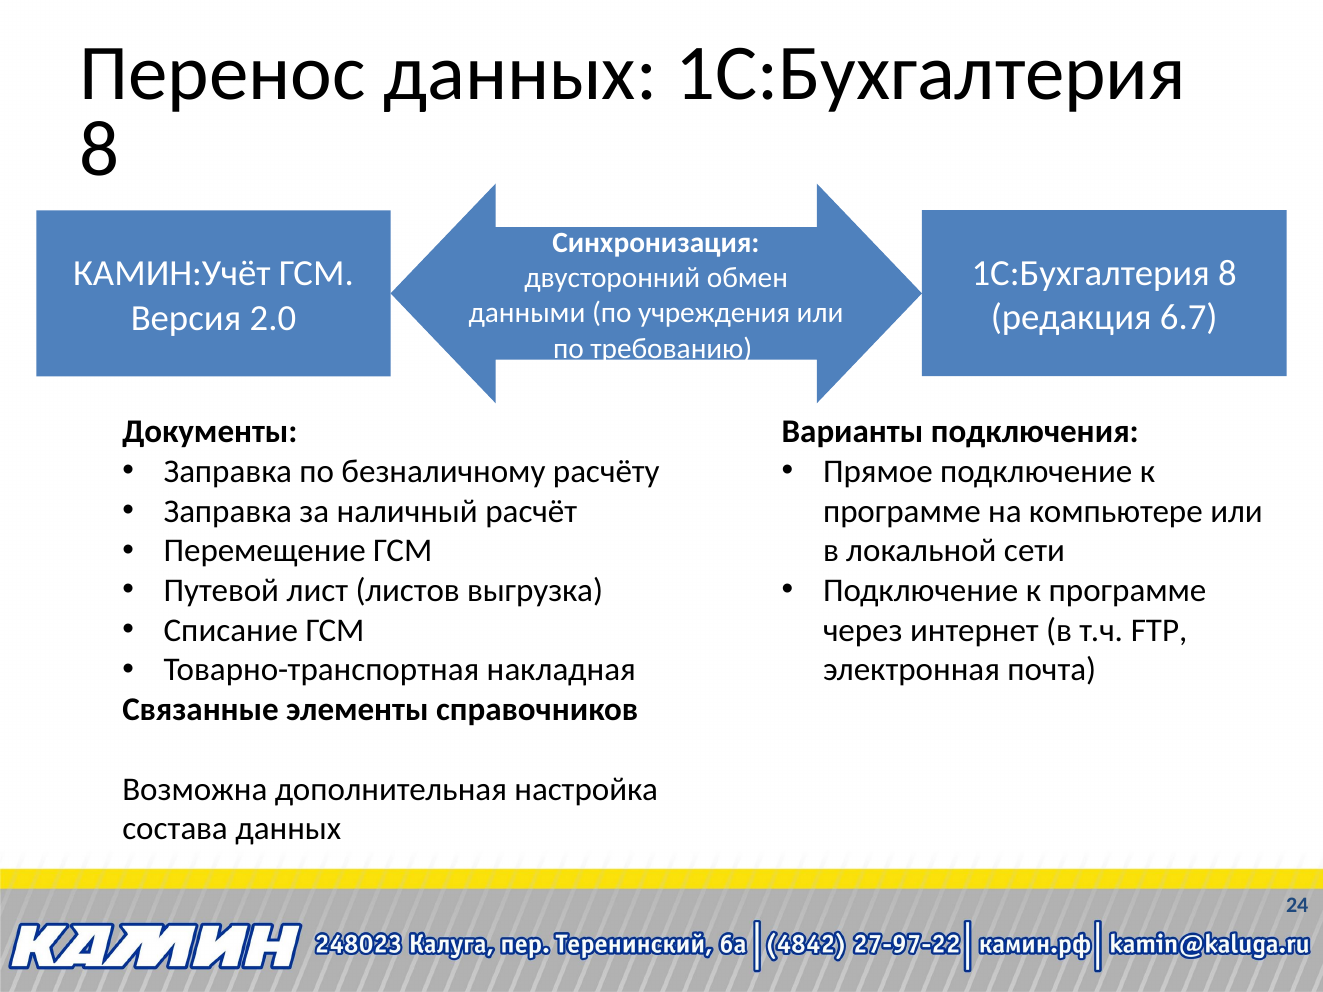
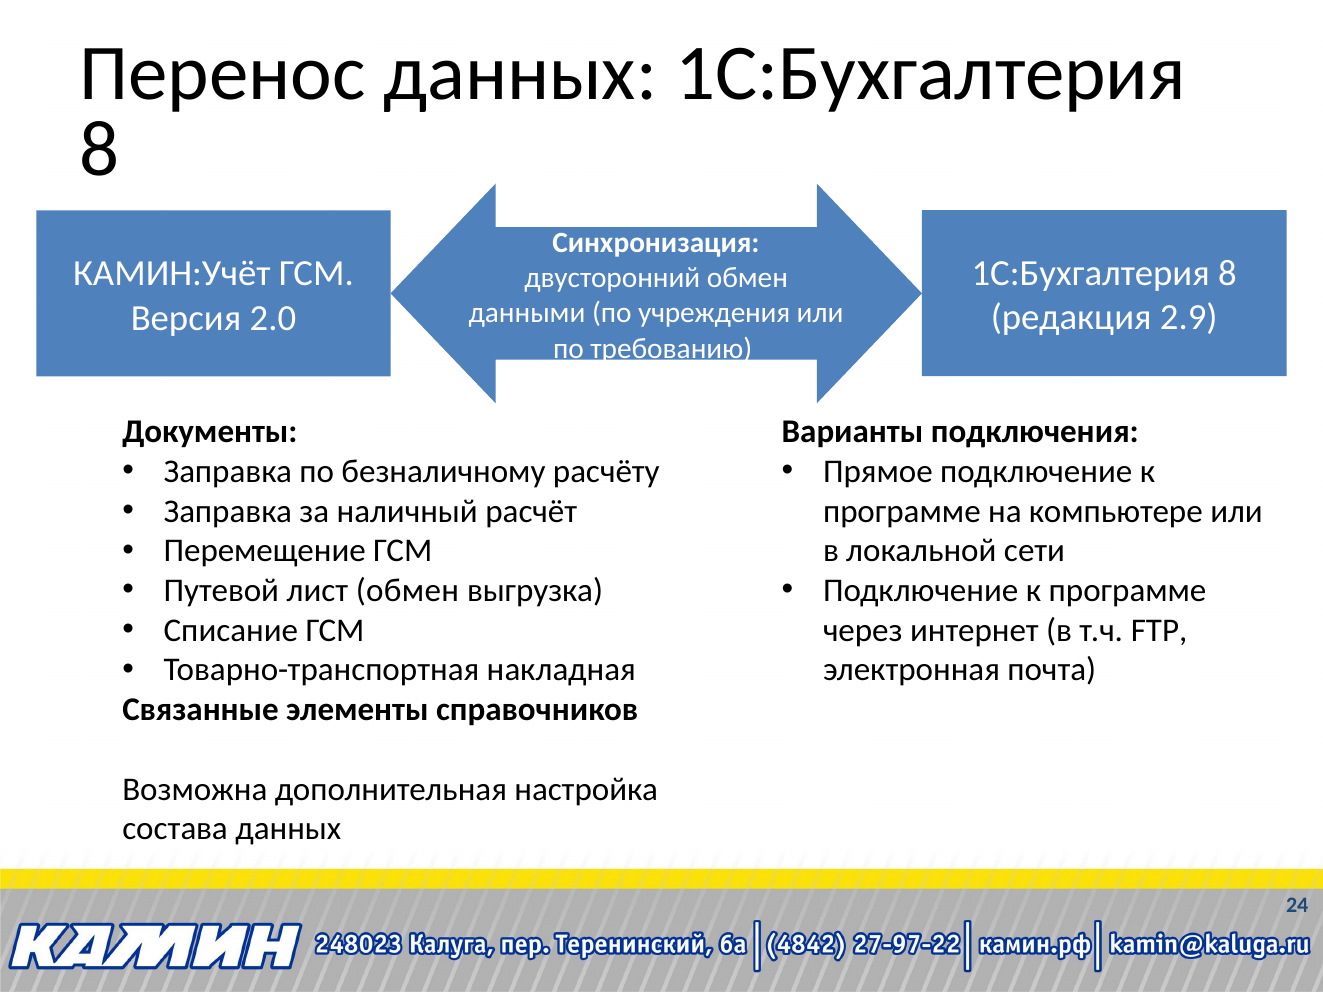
6.7: 6.7 -> 2.9 (1189, 318)
лист листов: листов -> обмен (407, 591)
